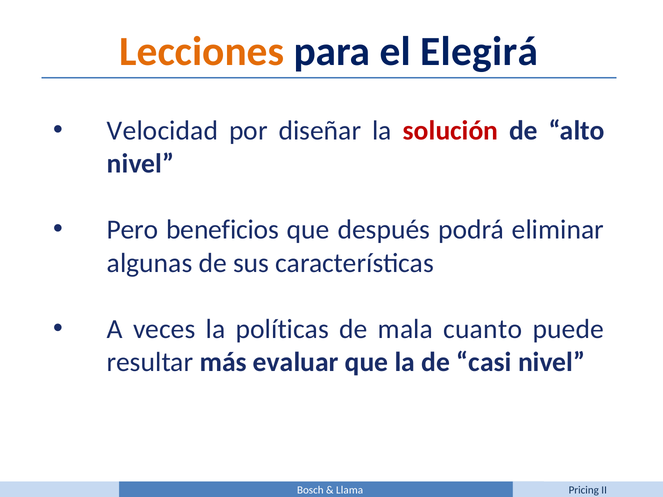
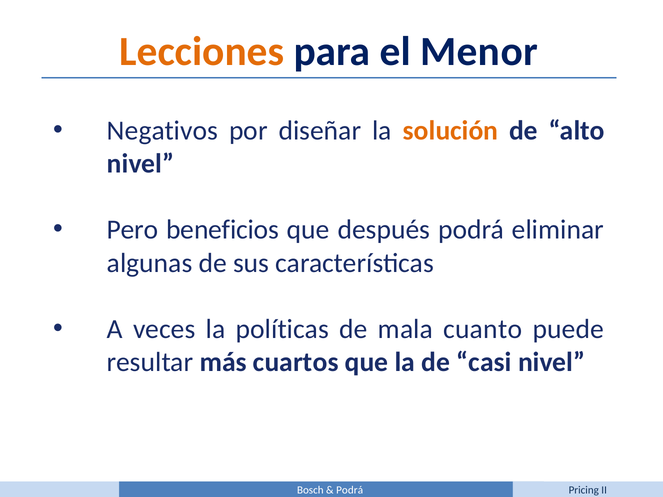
Elegirá: Elegirá -> Menor (479, 52)
Velocidad: Velocidad -> Negativos (163, 131)
solución colour: red -> orange (451, 131)
evaluar: evaluar -> cuartos (296, 363)
Llama: Llama -> Podrá (350, 490)
